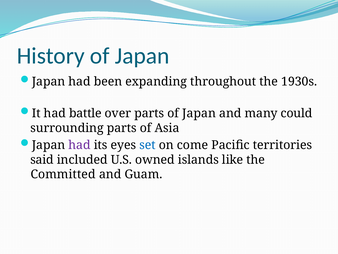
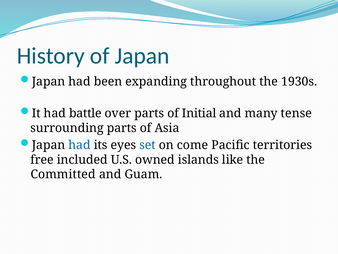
parts of Japan: Japan -> Initial (199, 113)
could: could -> tense (296, 113)
had colour: purple -> blue (80, 145)
said: said -> free (42, 159)
